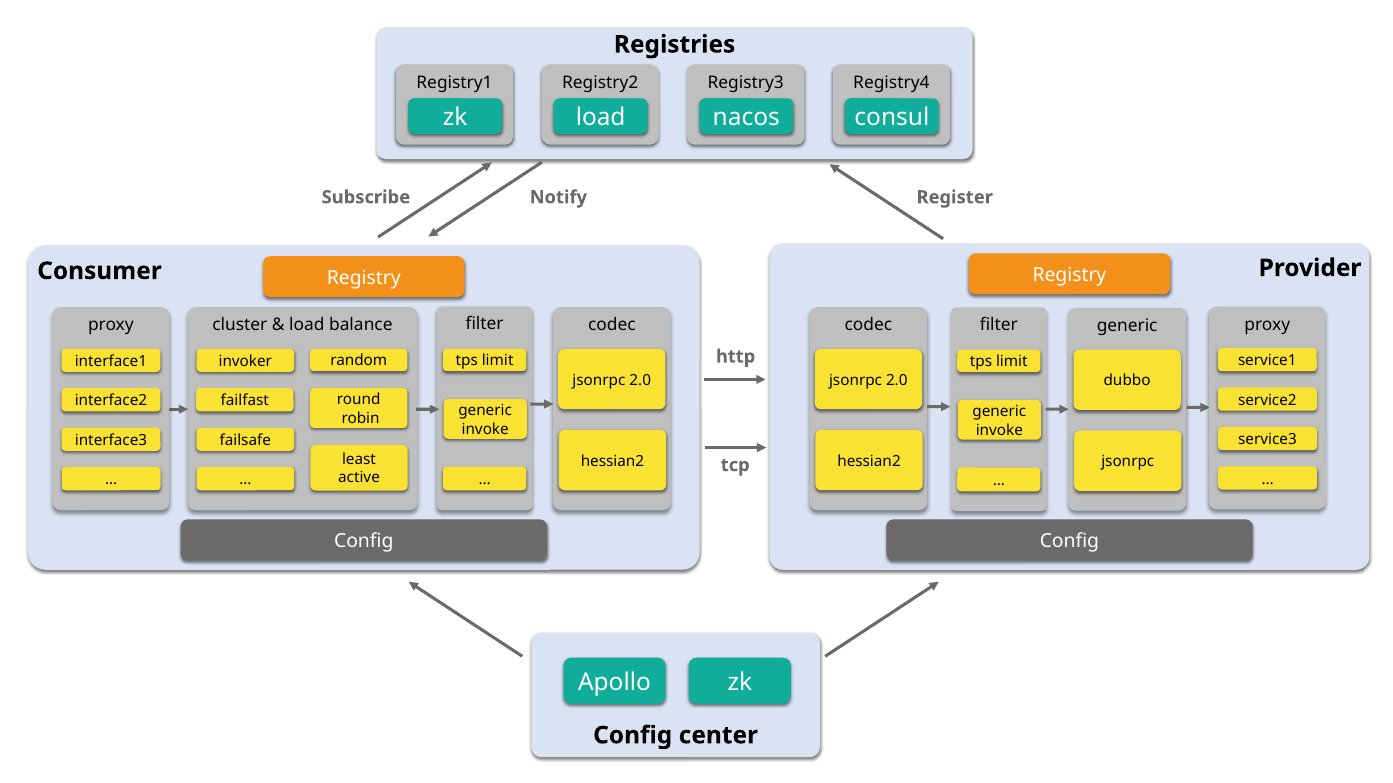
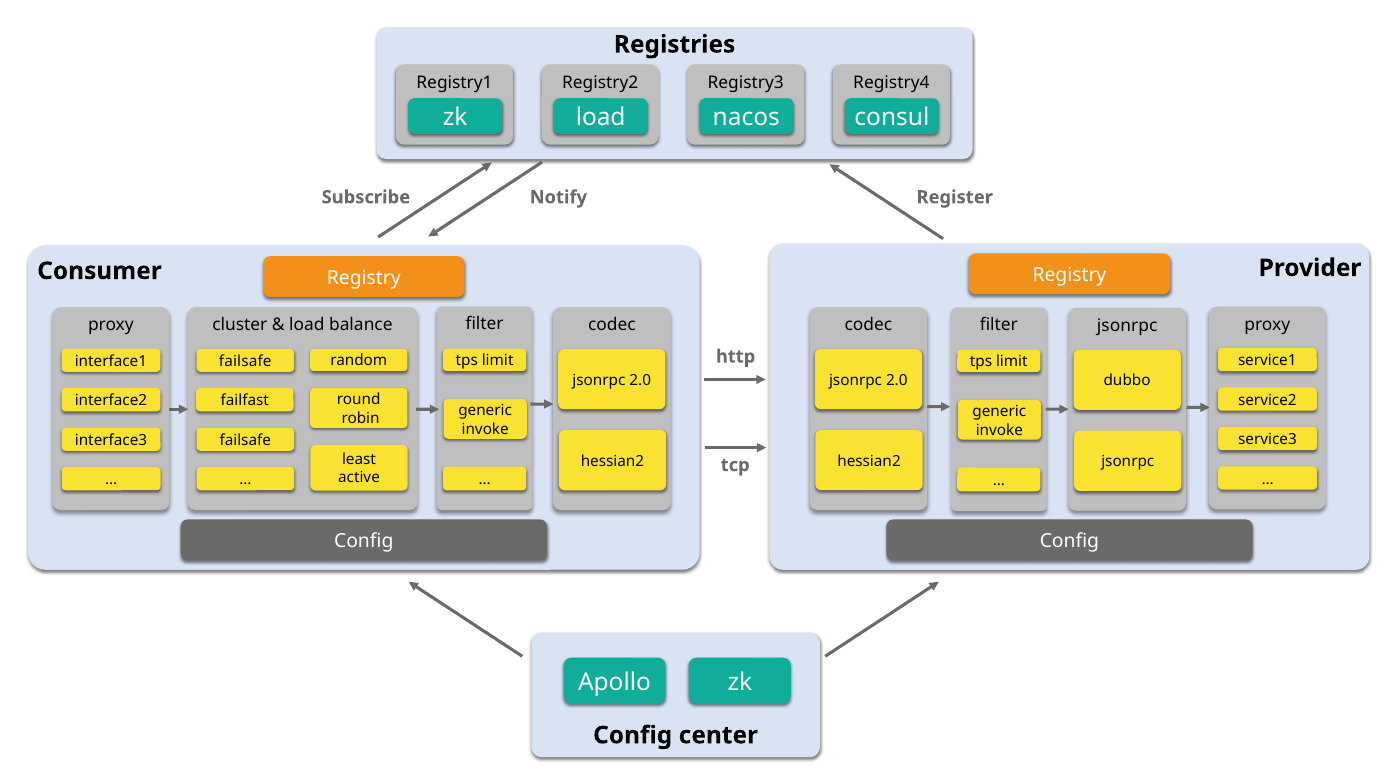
generic: generic -> jsonrpc (1127, 326)
invoker: invoker -> failsafe (245, 362)
